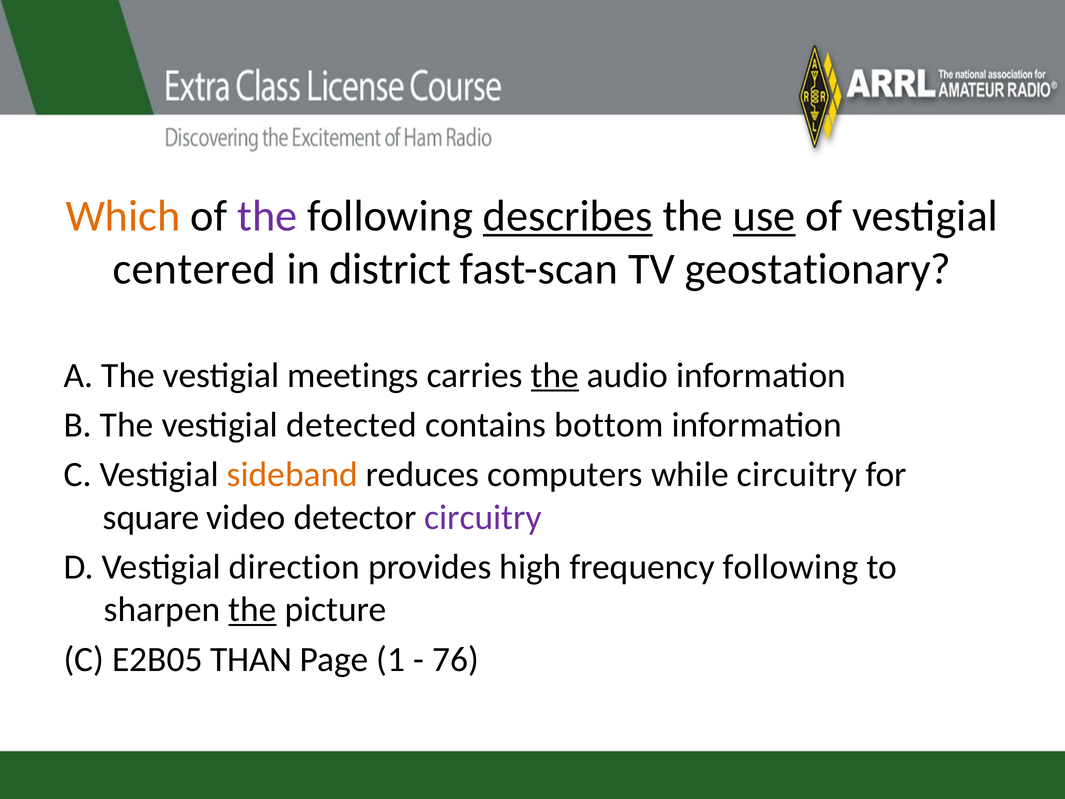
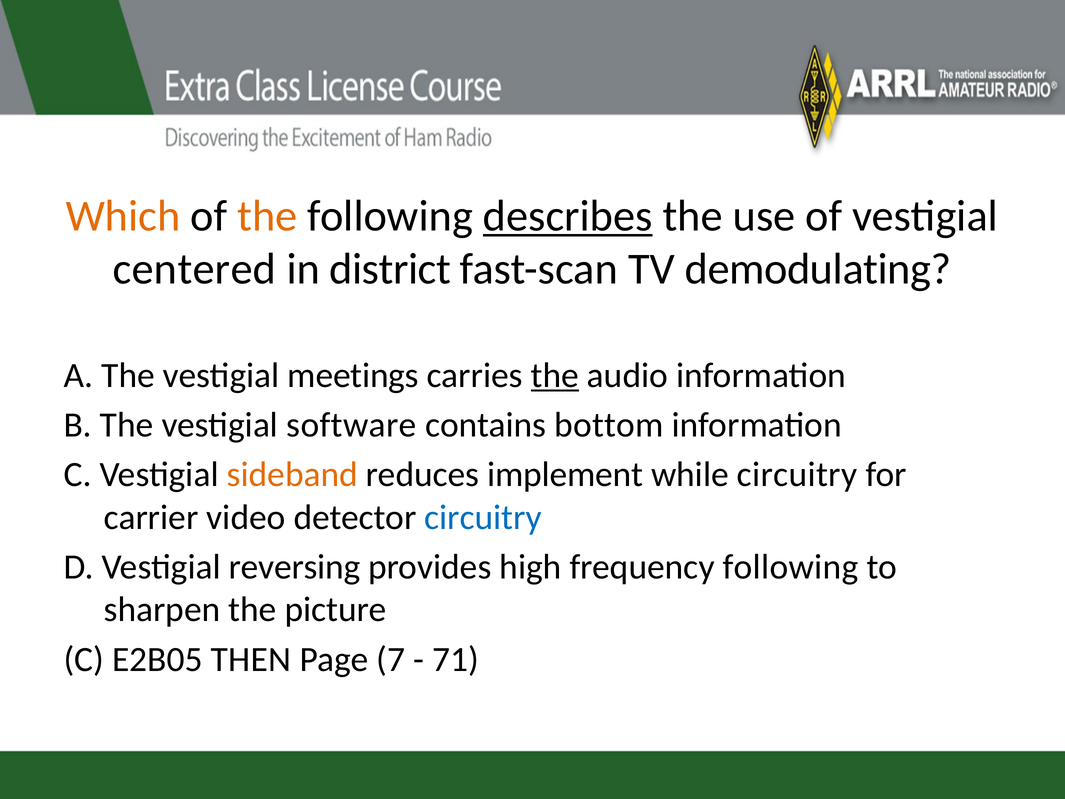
the colour: purple -> orange (267, 216)
use underline: present -> none (764, 216)
geostationary: geostationary -> demodulating (818, 269)
detected: detected -> software (352, 425)
computers: computers -> implement (565, 475)
square: square -> carrier (151, 517)
circuitry colour: purple -> blue (483, 517)
direction: direction -> reversing (295, 567)
the underline: present -> none (252, 609)
THAN: THAN -> THEN (251, 659)
1: 1 -> 7 (391, 659)
76: 76 -> 71 (455, 659)
